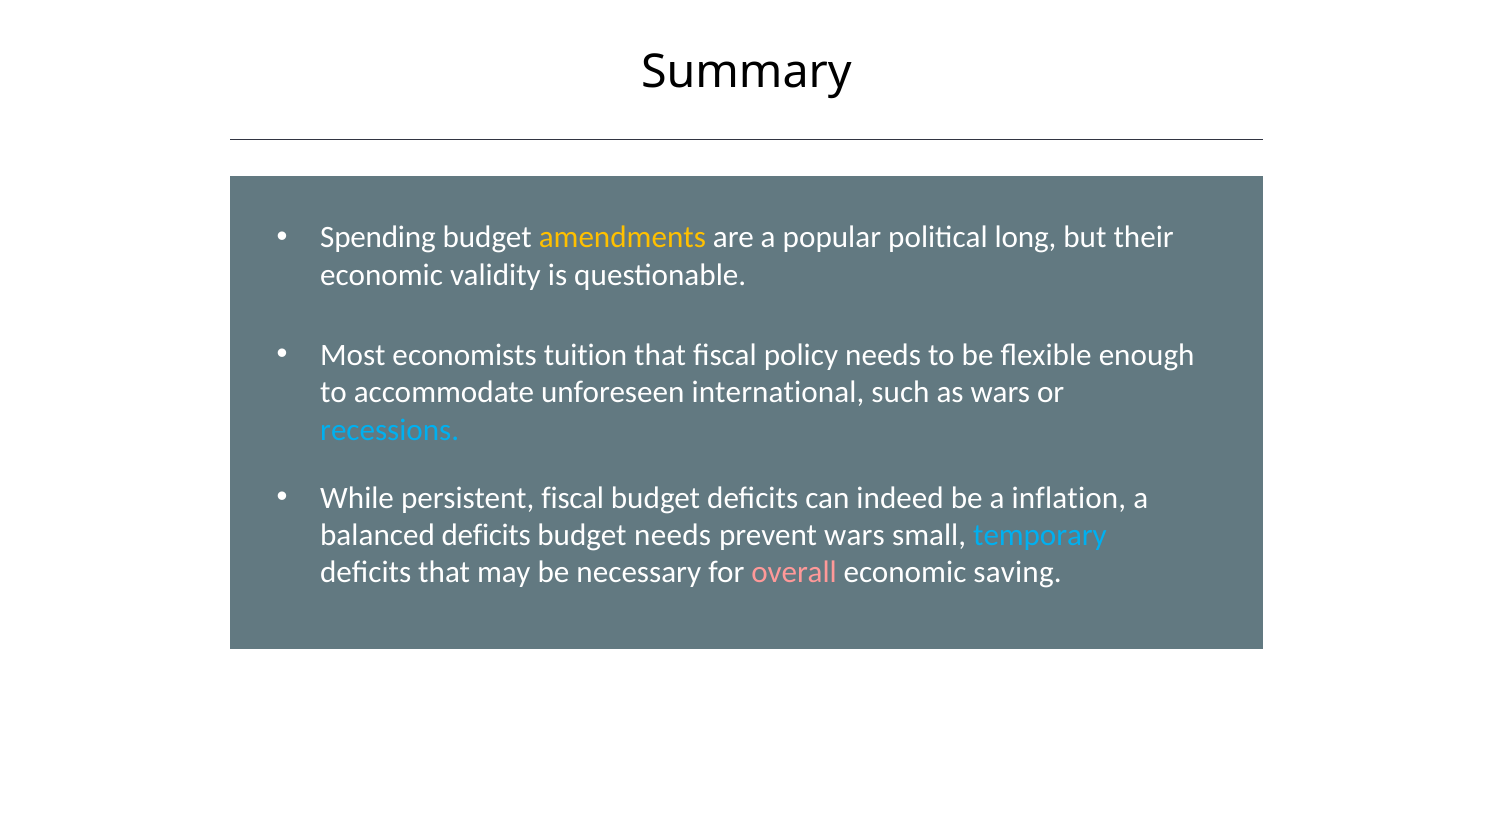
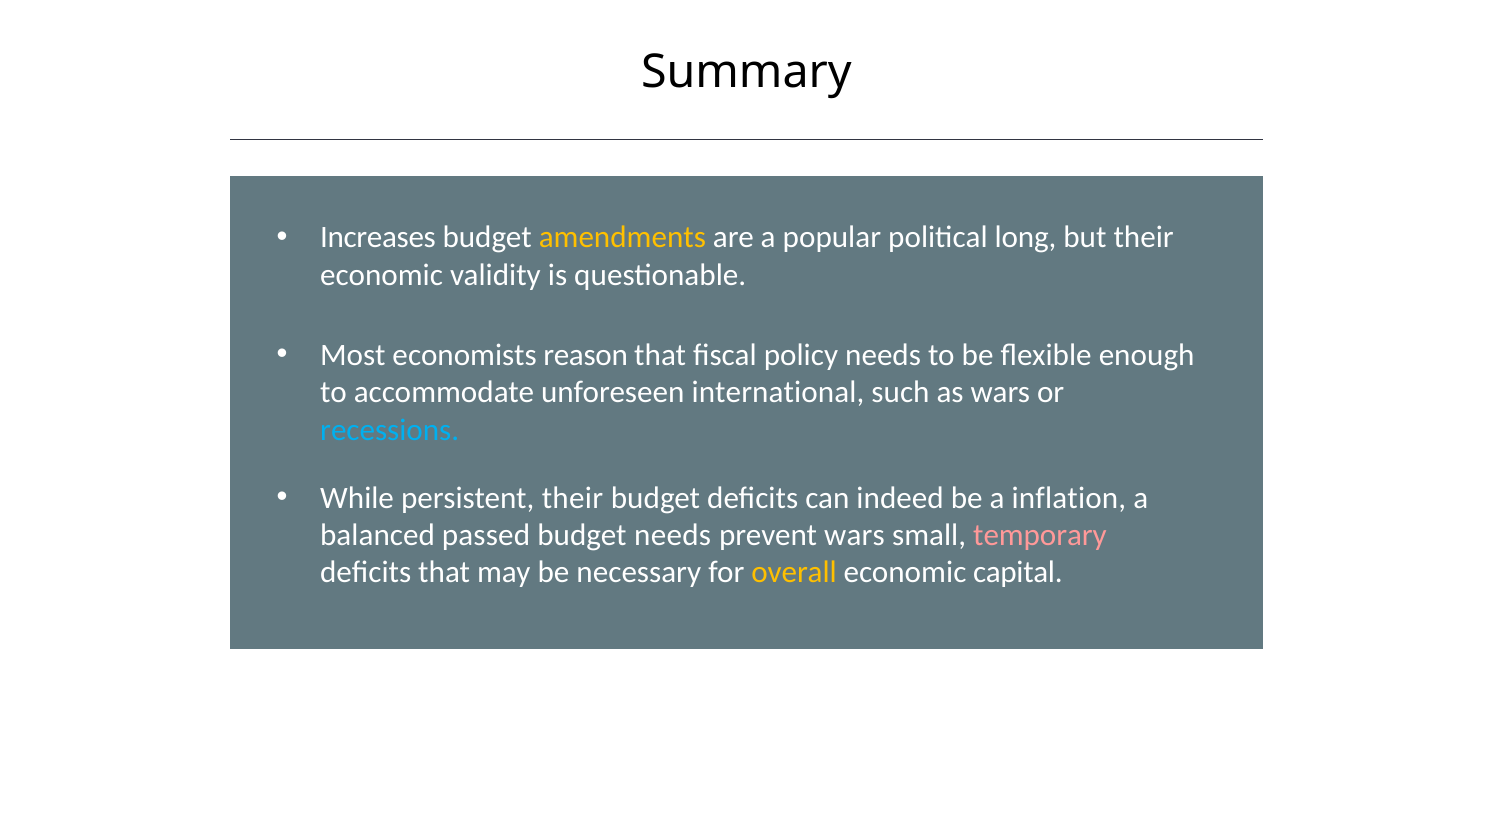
Spending: Spending -> Increases (378, 238)
tuition: tuition -> reason (586, 355)
persistent fiscal: fiscal -> their (572, 498)
balanced deficits: deficits -> passed (486, 535)
temporary colour: light blue -> pink (1040, 535)
overall colour: pink -> yellow (794, 572)
saving: saving -> capital (1018, 572)
